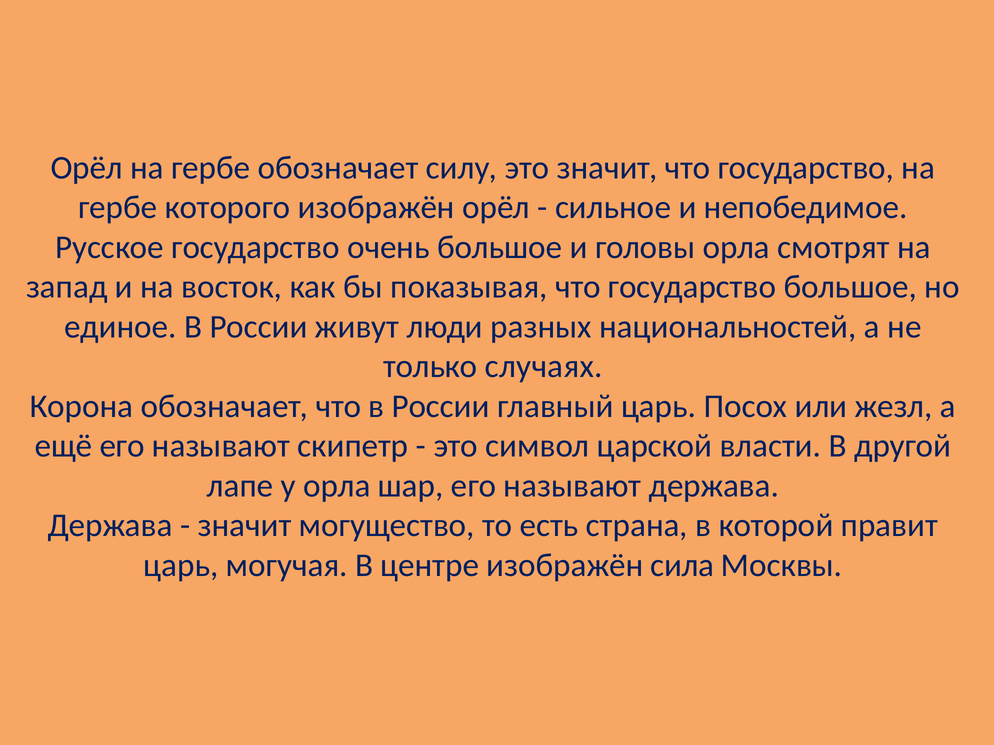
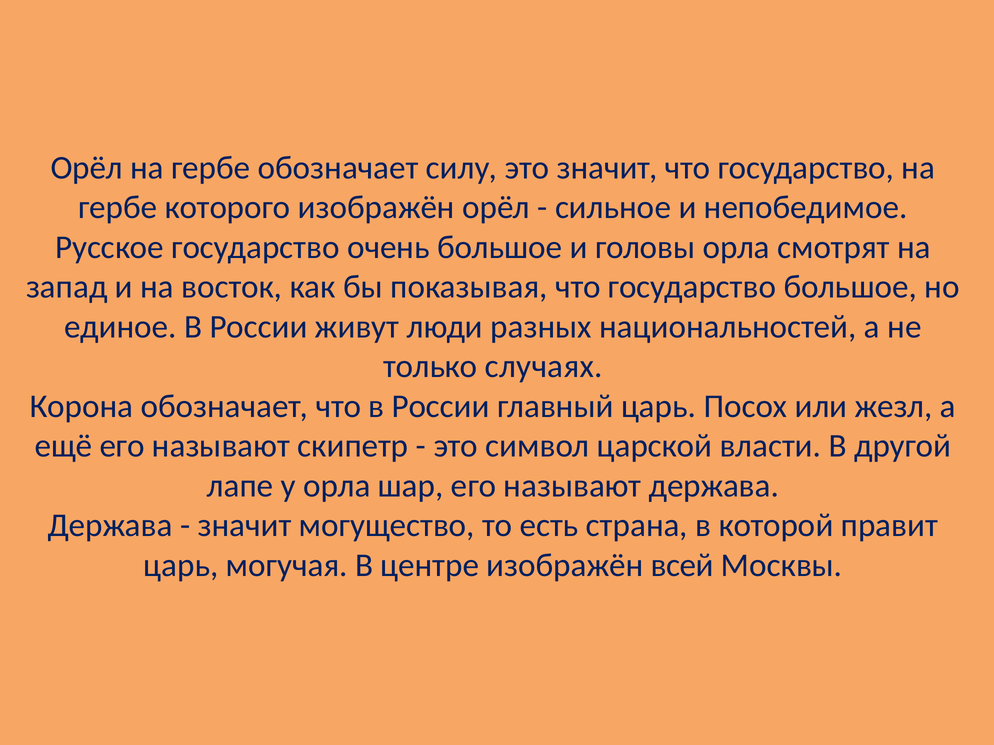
сила: сила -> всей (682, 566)
